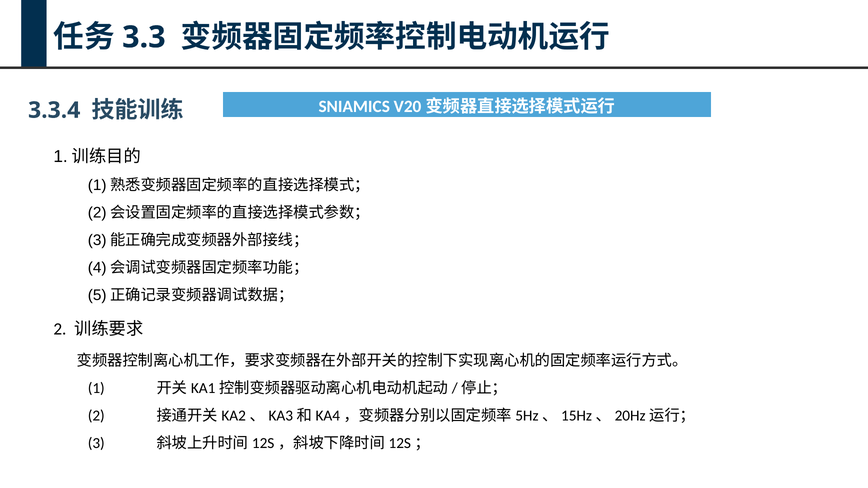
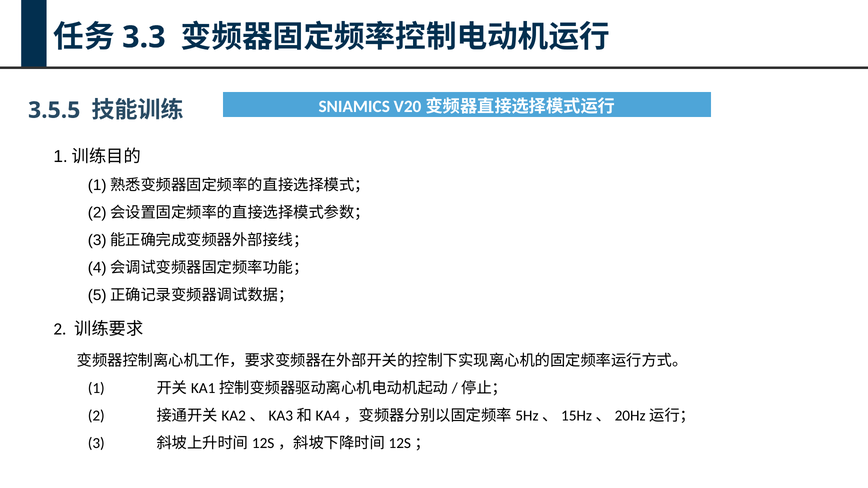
3.3.4: 3.3.4 -> 3.5.5 (54, 110)
